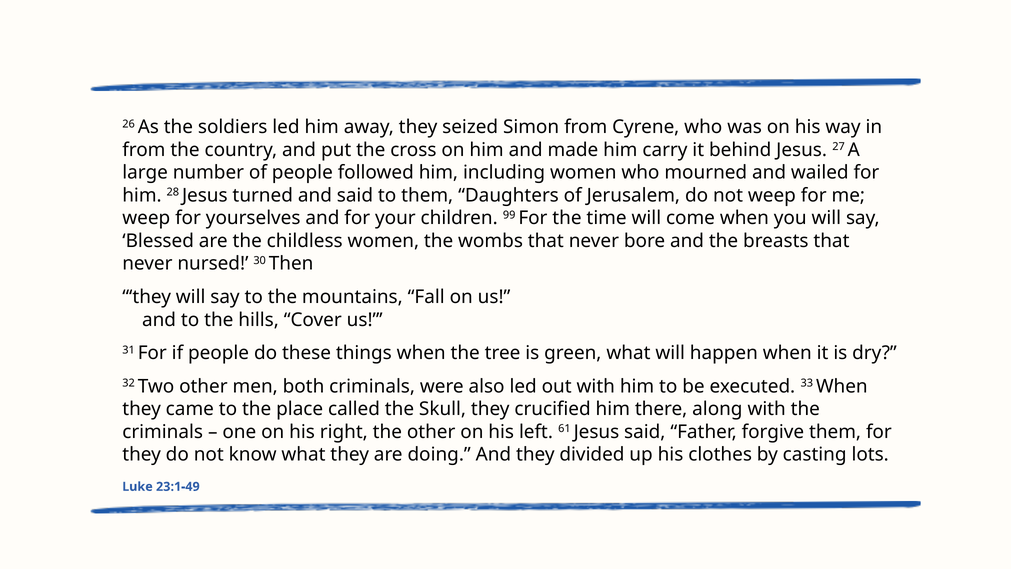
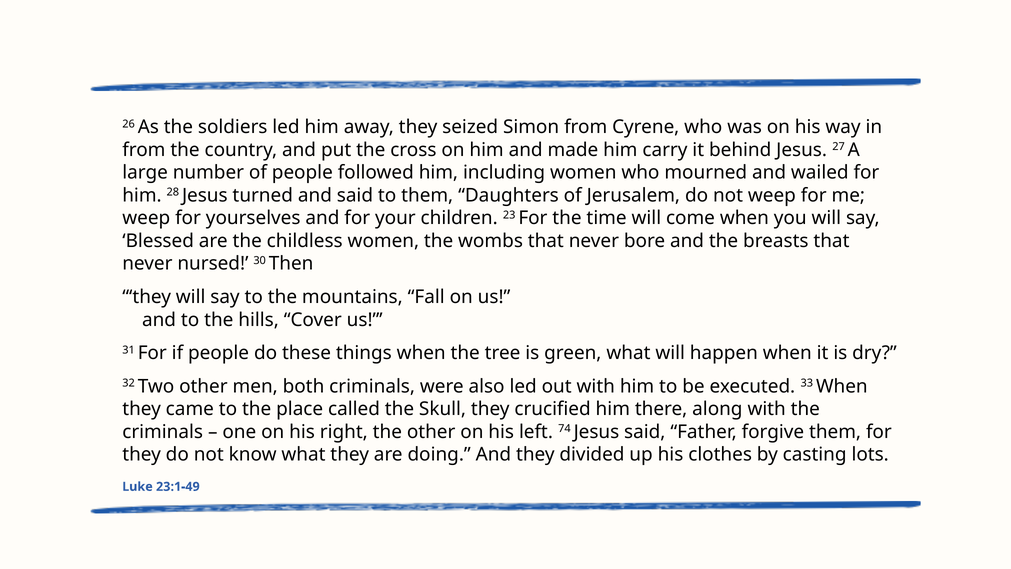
99: 99 -> 23 (509, 215)
61: 61 -> 74 (564, 429)
